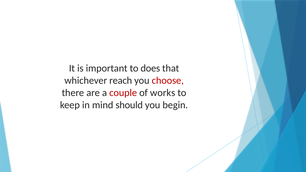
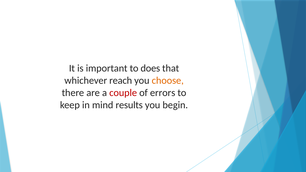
choose colour: red -> orange (168, 81)
works: works -> errors (163, 93)
should: should -> results (129, 105)
